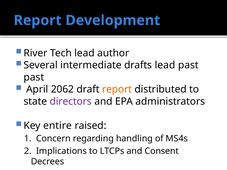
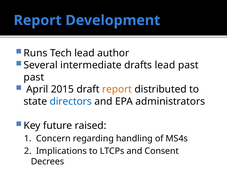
River: River -> Runs (35, 53)
2062: 2062 -> 2015 (62, 89)
directors colour: purple -> blue (71, 102)
entire: entire -> future (58, 126)
